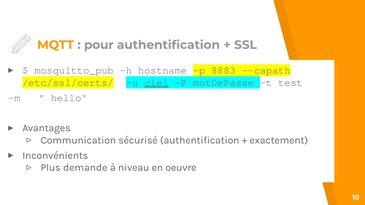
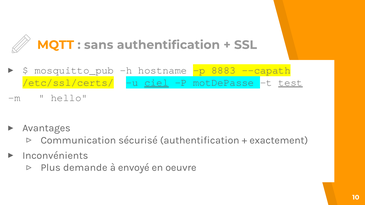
pour: pour -> sans (99, 45)
test underline: none -> present (291, 83)
niveau: niveau -> envoyé (134, 168)
